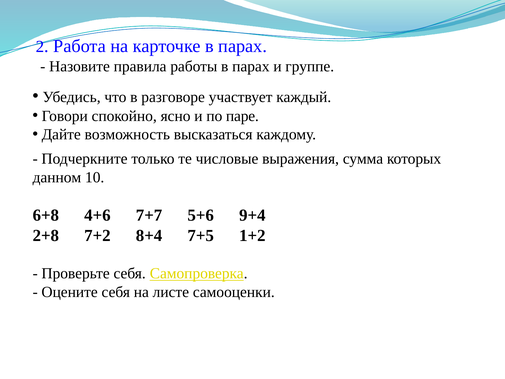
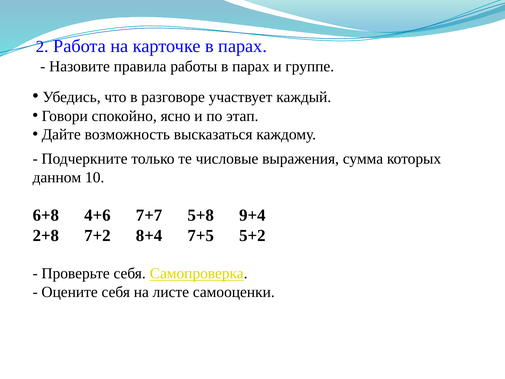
паре: паре -> этап (242, 116)
5+6: 5+6 -> 5+8 (201, 215)
1+2: 1+2 -> 5+2 (252, 235)
